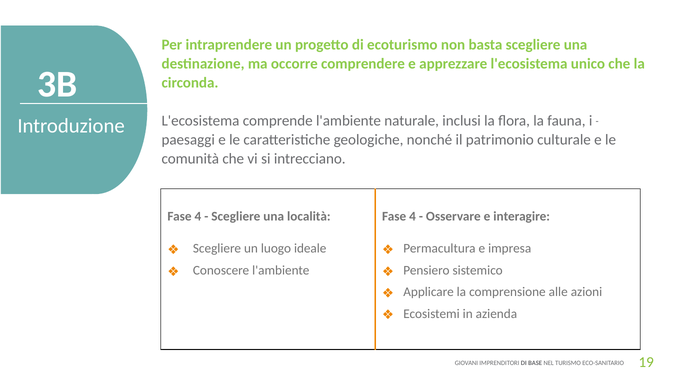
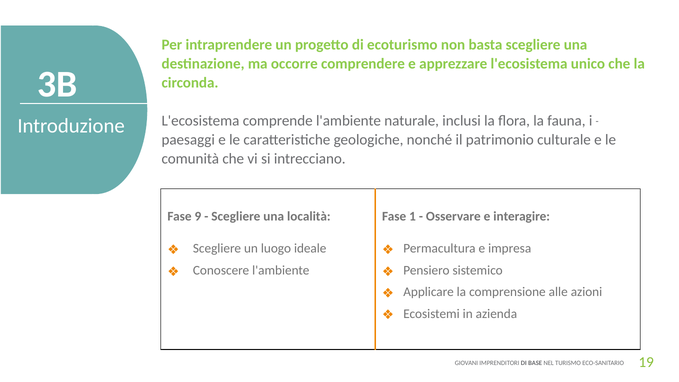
4: 4 -> 9 (198, 216)
4: 4 -> 1 (413, 216)
